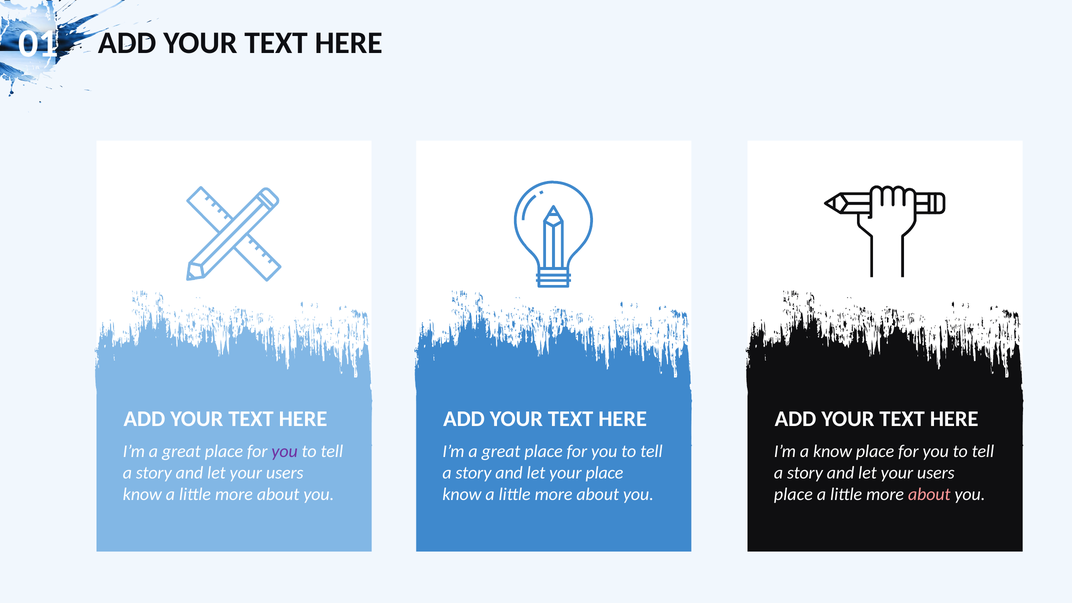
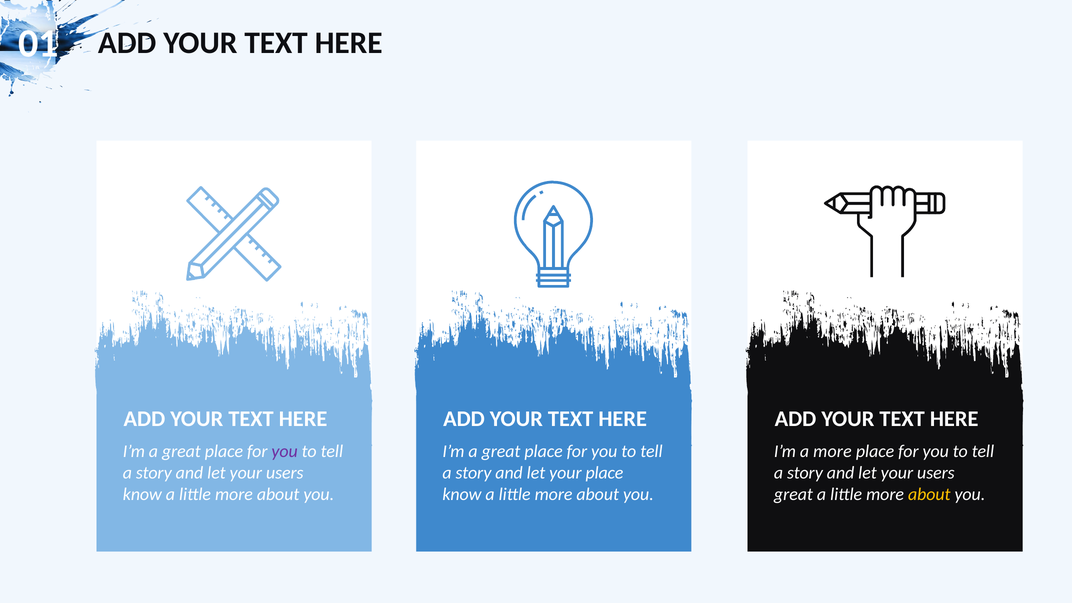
a know: know -> more (832, 451)
place: place -> great (793, 494)
about colour: pink -> yellow (929, 494)
